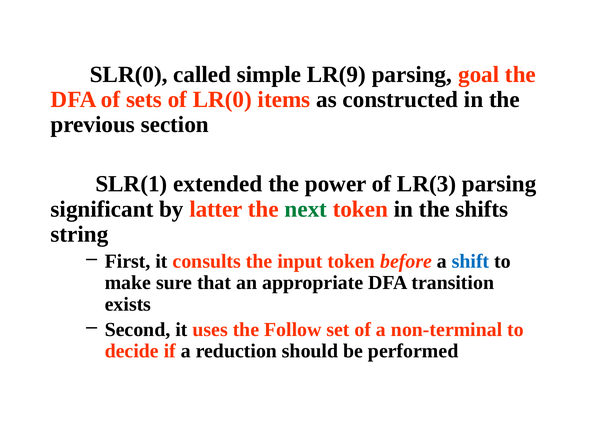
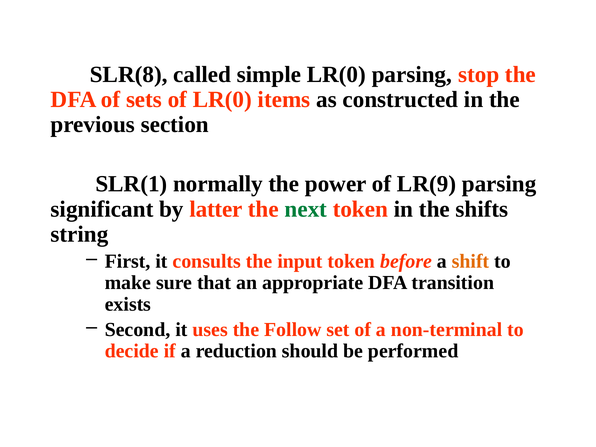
SLR(0: SLR(0 -> SLR(8 (129, 75)
simple LR(9: LR(9 -> LR(0 (336, 75)
goal: goal -> stop (479, 75)
extended: extended -> normally (218, 184)
LR(3: LR(3 -> LR(9 (427, 184)
shift colour: blue -> orange (470, 261)
